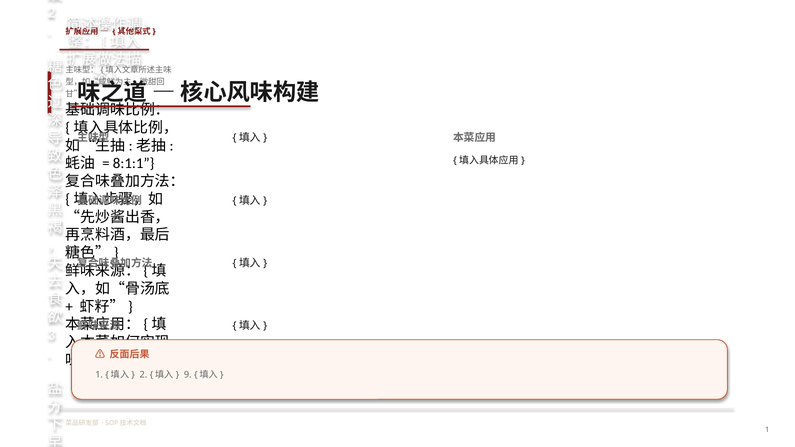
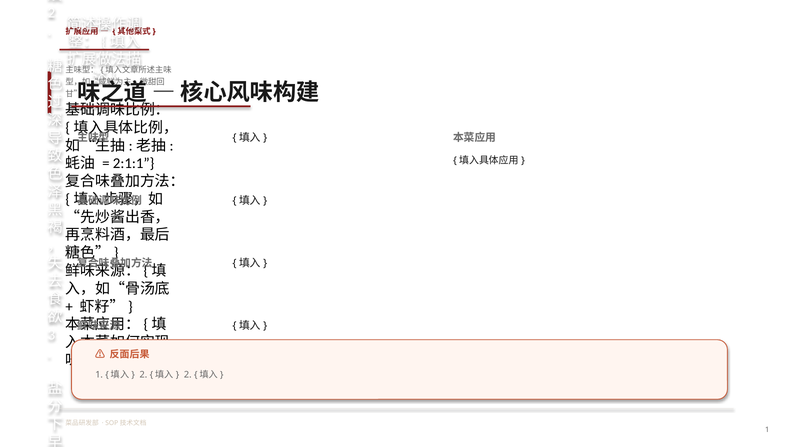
8:1:1: 8:1:1 -> 2:1:1 (134, 164)
9: 9 -> 2 (188, 375)
